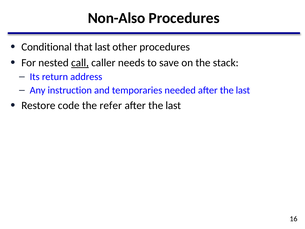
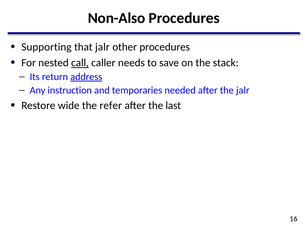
Conditional: Conditional -> Supporting (46, 47)
that last: last -> jalr (102, 47)
address underline: none -> present (86, 77)
needed after the last: last -> jalr (243, 90)
code: code -> wide (69, 105)
